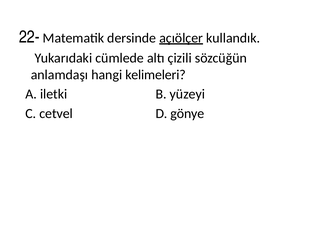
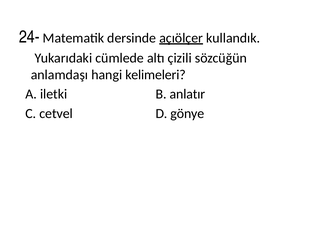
22-: 22- -> 24- (29, 37)
yüzeyi: yüzeyi -> anlatır (187, 94)
